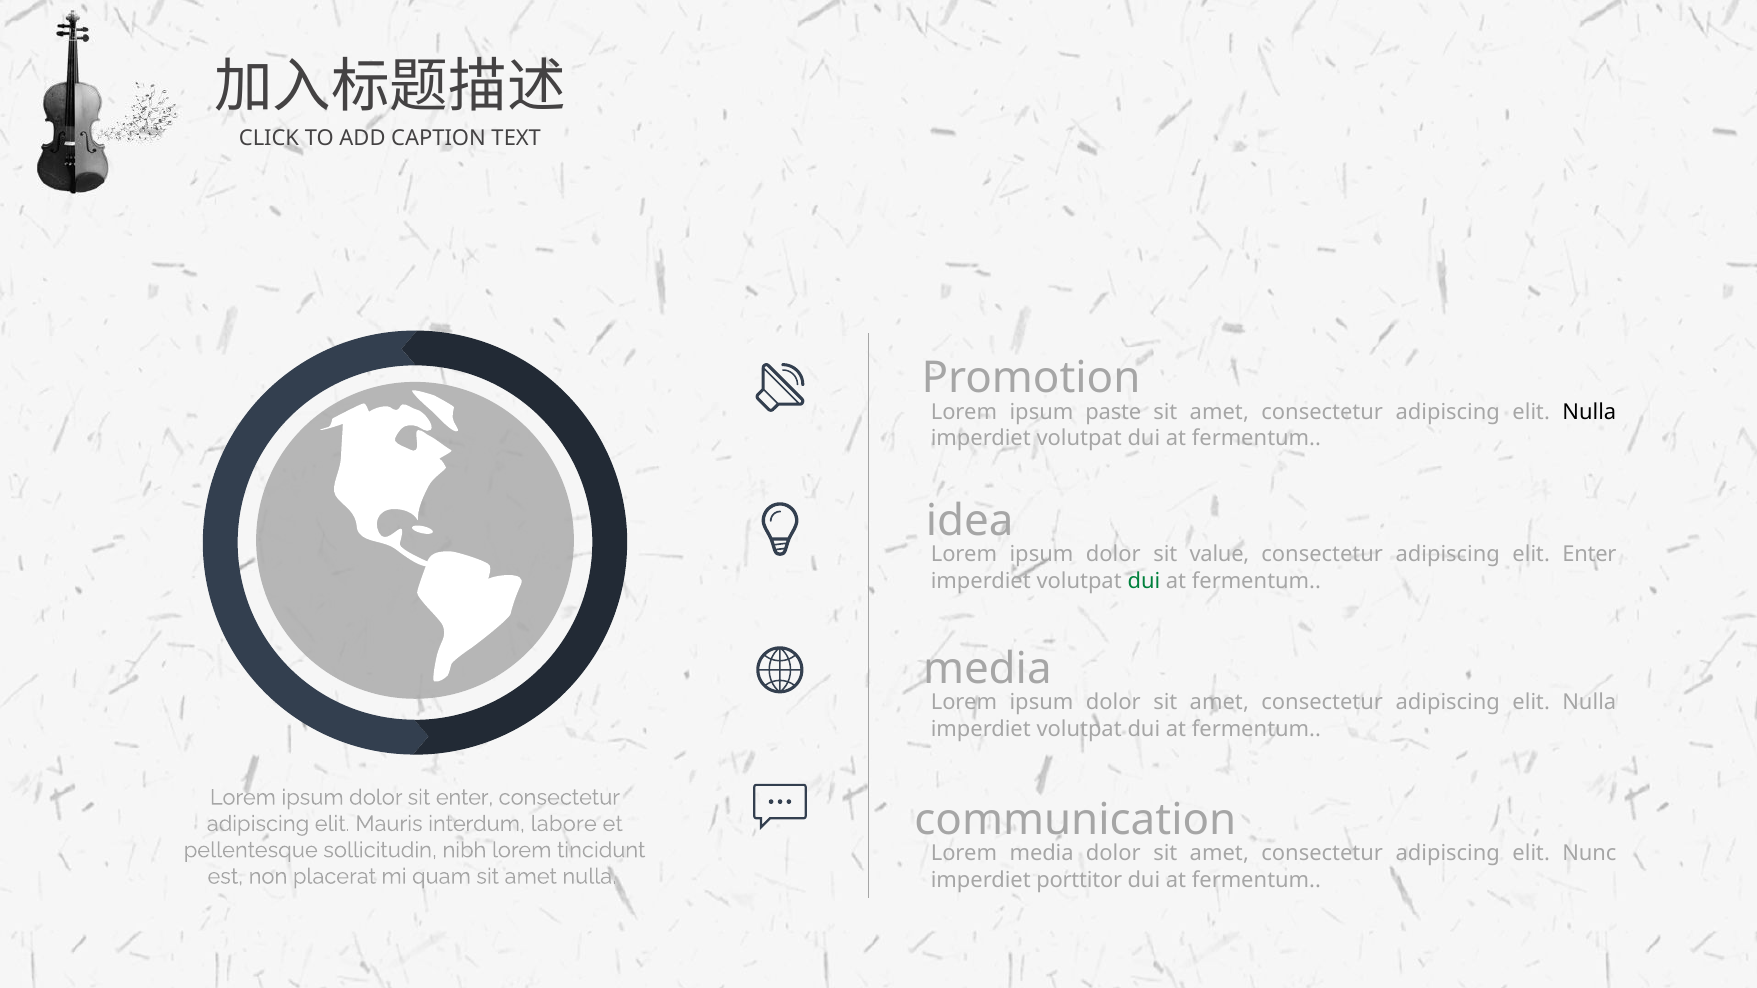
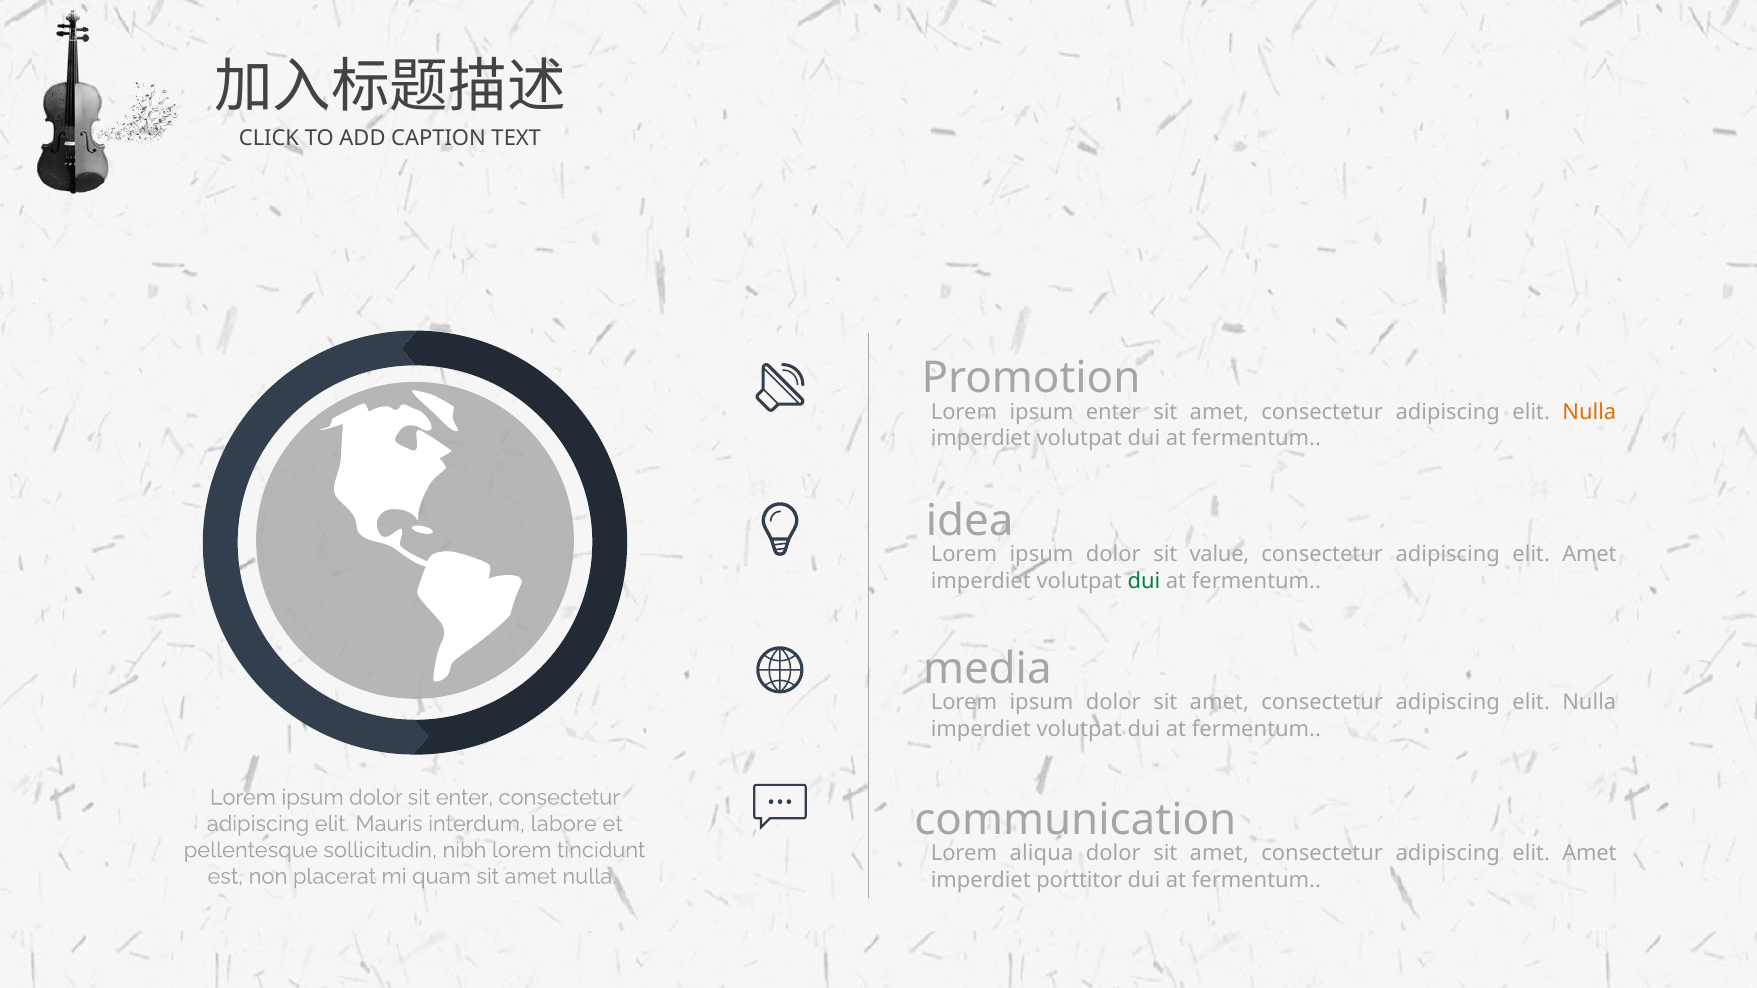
ipsum paste: paste -> enter (1113, 412)
Nulla colour: black -> orange (1589, 412)
Enter: Enter -> Amet (1589, 555)
Lorem media: media -> aliqua (1042, 854)
Nunc: Nunc -> Amet (1589, 854)
